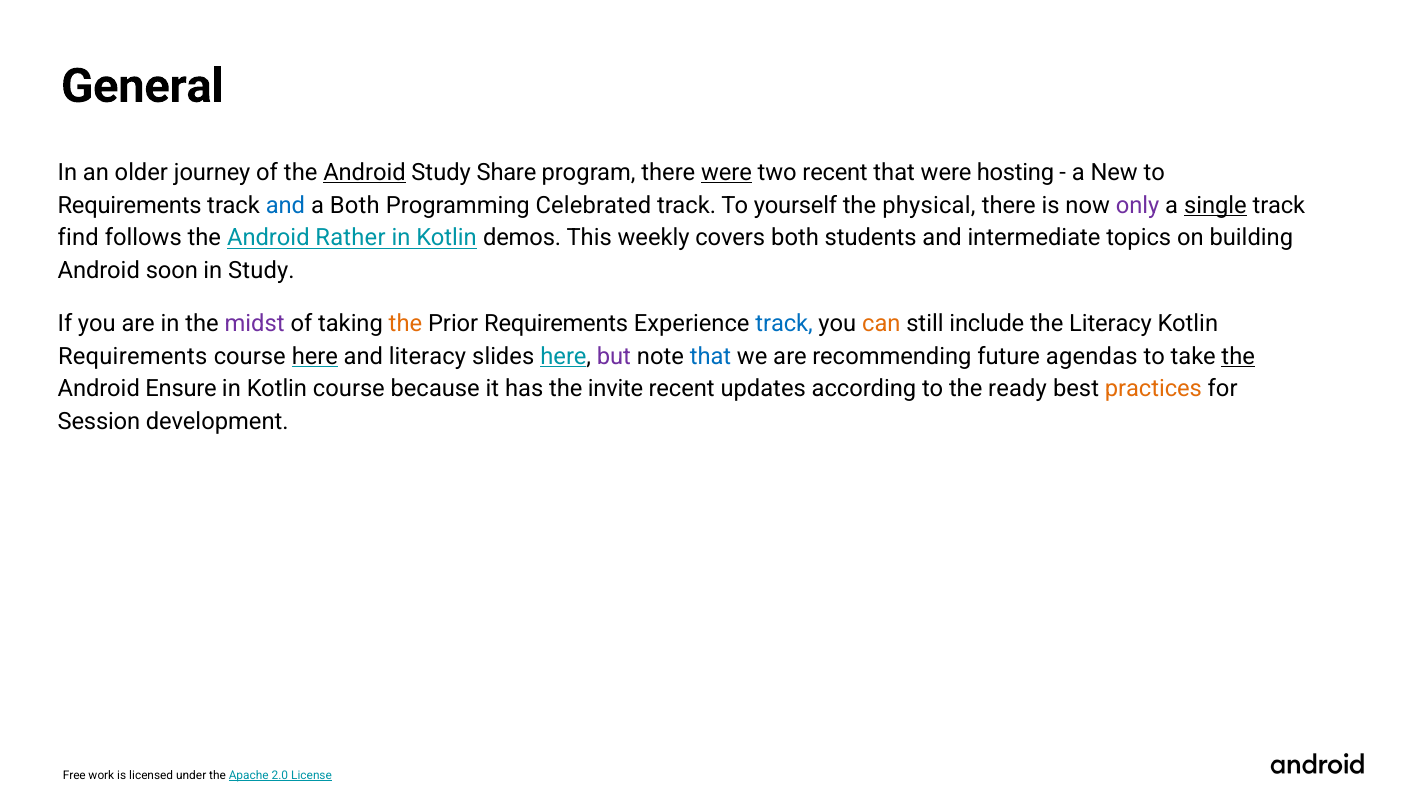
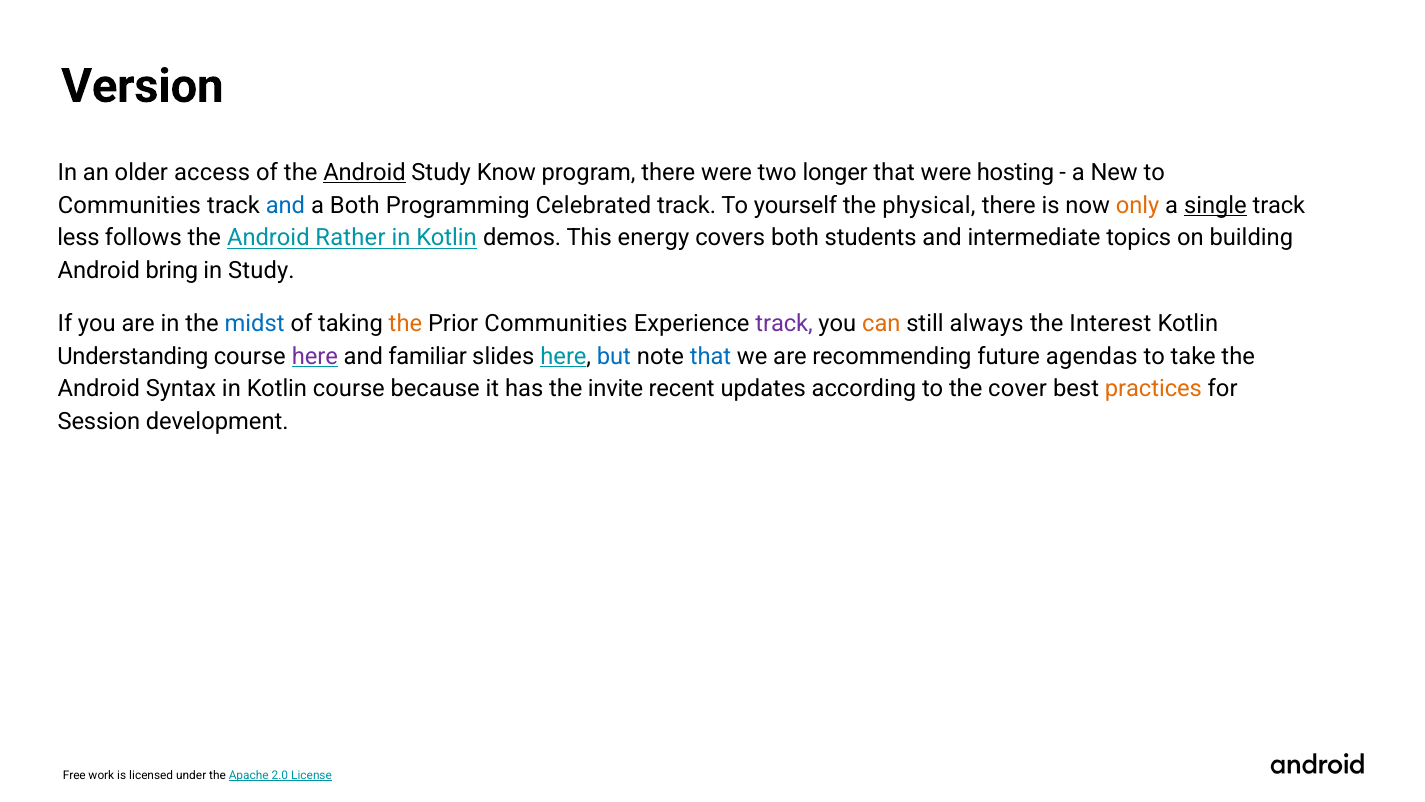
General: General -> Version (142, 86)
journey: journey -> access (212, 172)
Share: Share -> Know (506, 172)
were underline: present -> none (726, 172)
two recent: recent -> longer (835, 172)
Requirements: Requirements -> Communities (129, 205)
only colour: purple -> orange (1138, 205)
find: find -> less (78, 238)
weekly: weekly -> energy (653, 238)
soon: soon -> bring (172, 271)
midst colour: purple -> blue (255, 323)
Prior Requirements: Requirements -> Communities (556, 323)
track colour: blue -> purple (784, 323)
include: include -> always (987, 323)
the Literacy: Literacy -> Interest (1110, 323)
Requirements: Requirements -> Understanding (133, 356)
here colour: black -> purple (315, 356)
and literacy: literacy -> familiar (428, 356)
but colour: purple -> blue (614, 356)
the underline: present -> none (1238, 356)
Ensure: Ensure -> Syntax (181, 389)
ready: ready -> cover (1018, 389)
